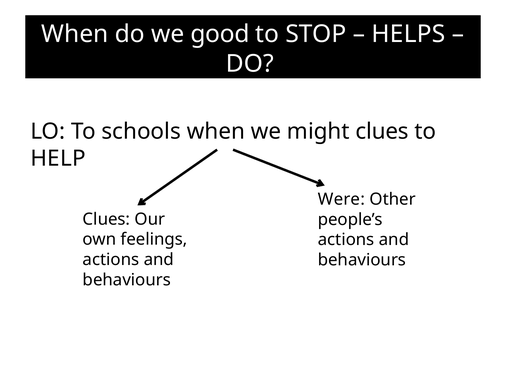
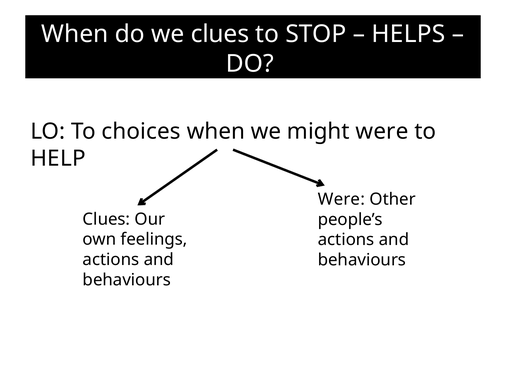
we good: good -> clues (220, 34)
schools: schools -> choices (141, 132)
might clues: clues -> were (382, 132)
